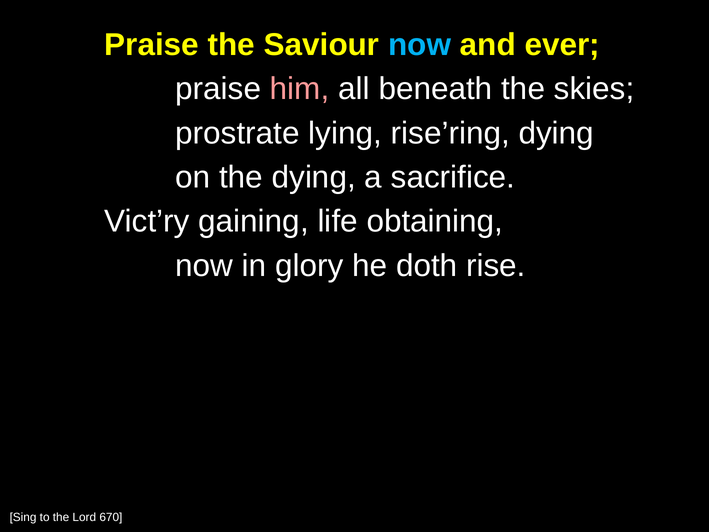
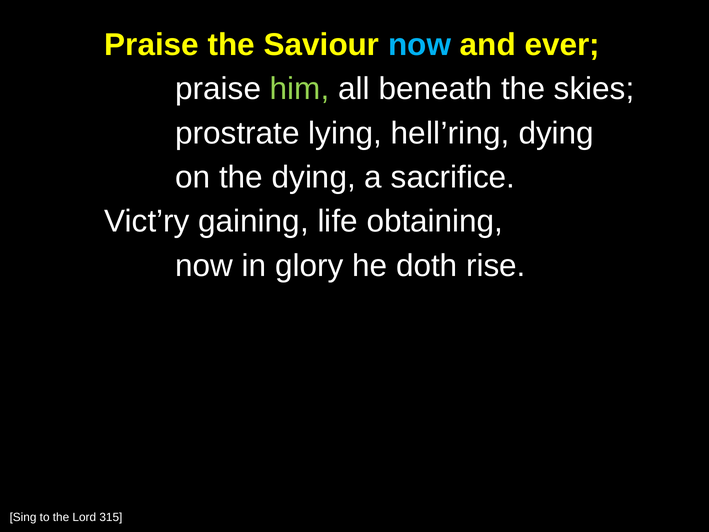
him colour: pink -> light green (300, 89)
rise’ring: rise’ring -> hell’ring (450, 133)
670: 670 -> 315 (111, 517)
